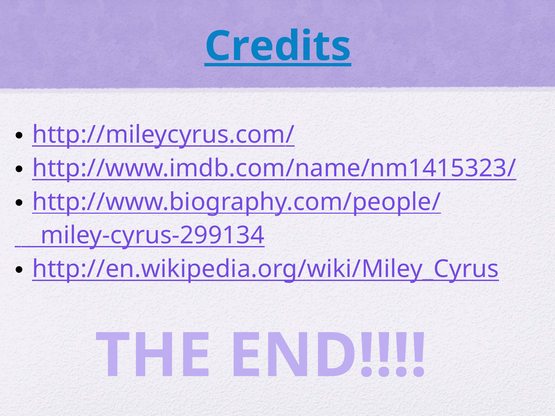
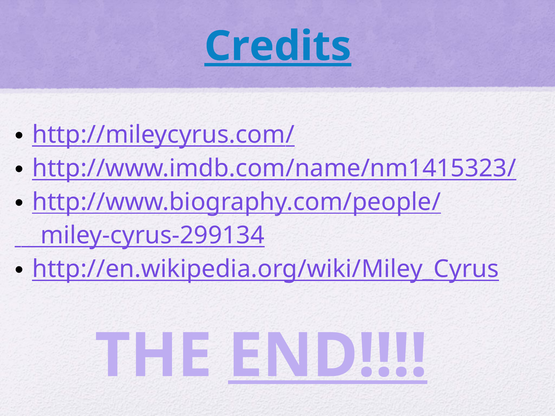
END underline: none -> present (328, 356)
